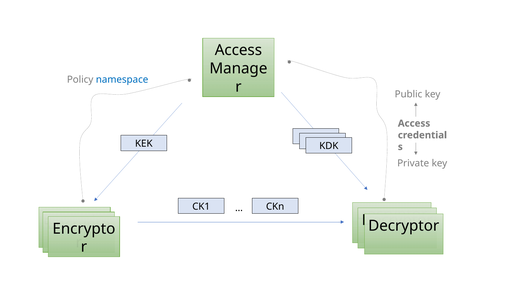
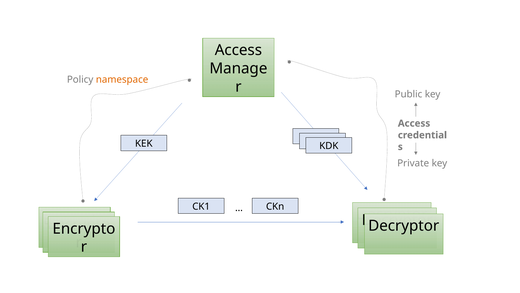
namespace colour: blue -> orange (122, 79)
